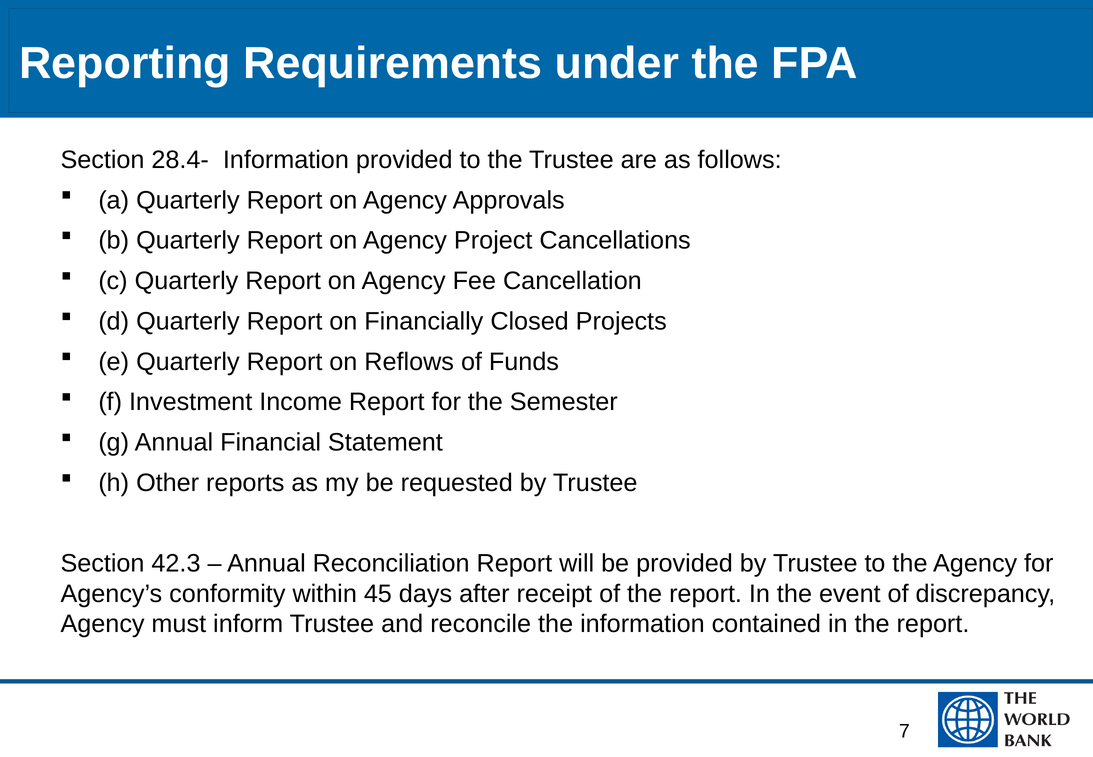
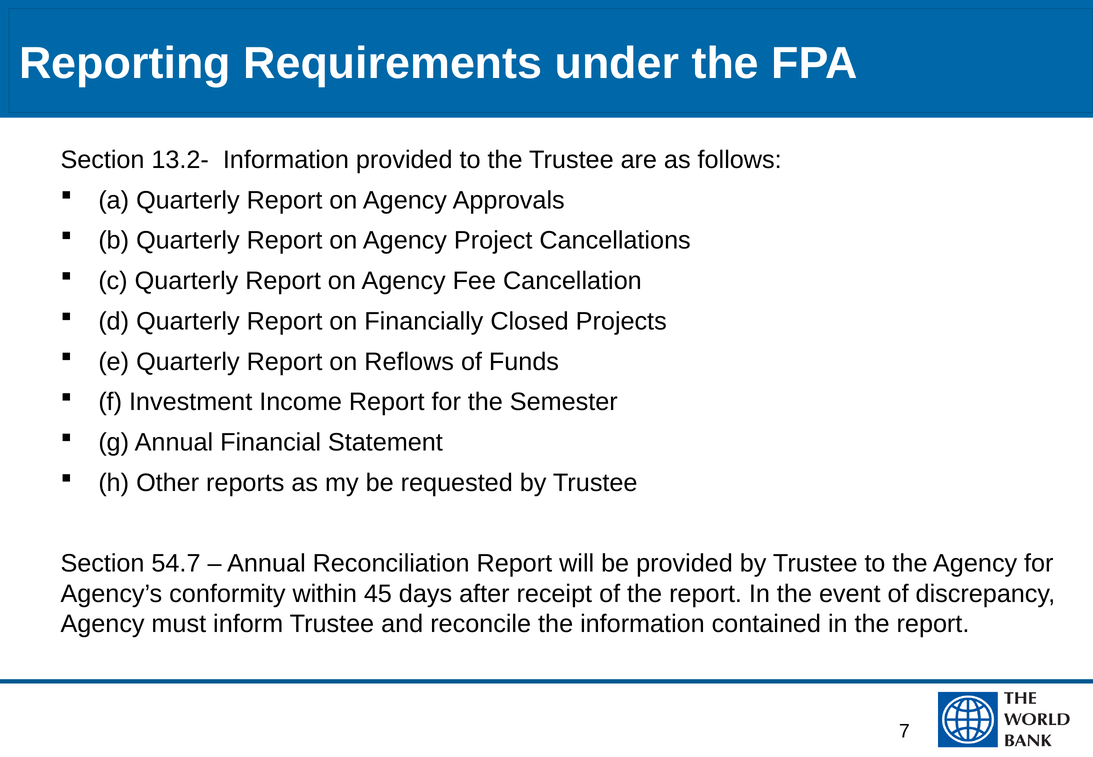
28.4-: 28.4- -> 13.2- (180, 160)
42.3: 42.3 -> 54.7 (176, 563)
